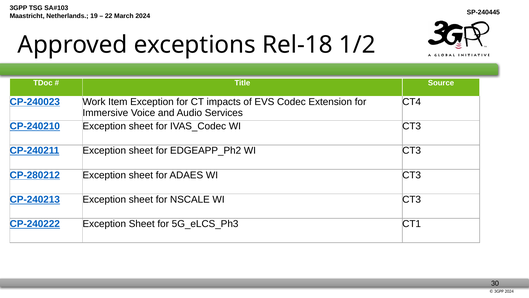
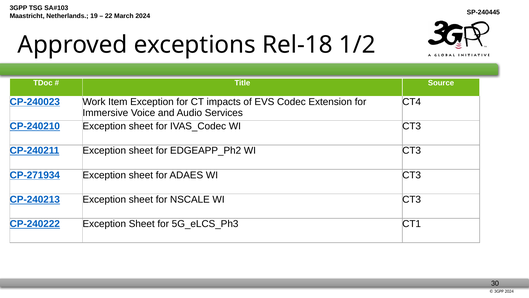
CP-280212: CP-280212 -> CP-271934 (35, 175)
